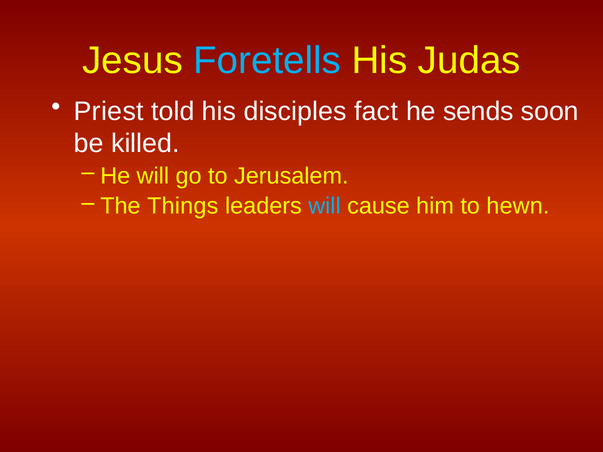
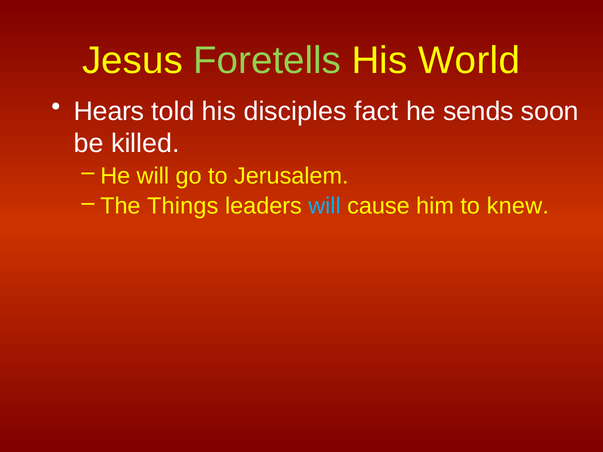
Foretells colour: light blue -> light green (267, 60)
Judas: Judas -> World (469, 60)
Priest: Priest -> Hears (109, 111)
hewn: hewn -> knew (518, 206)
